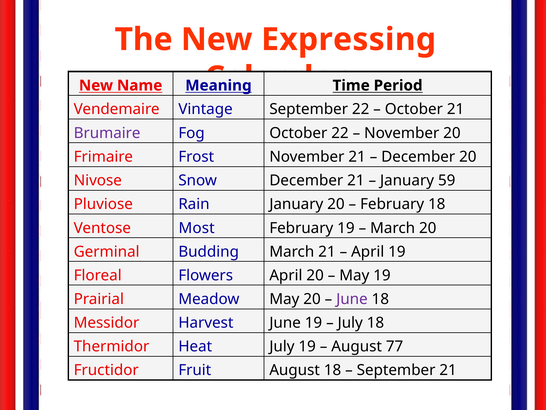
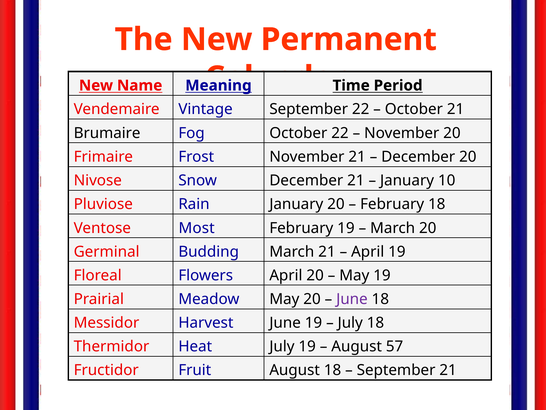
Expressing: Expressing -> Permanent (349, 39)
Brumaire colour: purple -> black (107, 133)
59: 59 -> 10 (447, 180)
77: 77 -> 57 (395, 346)
